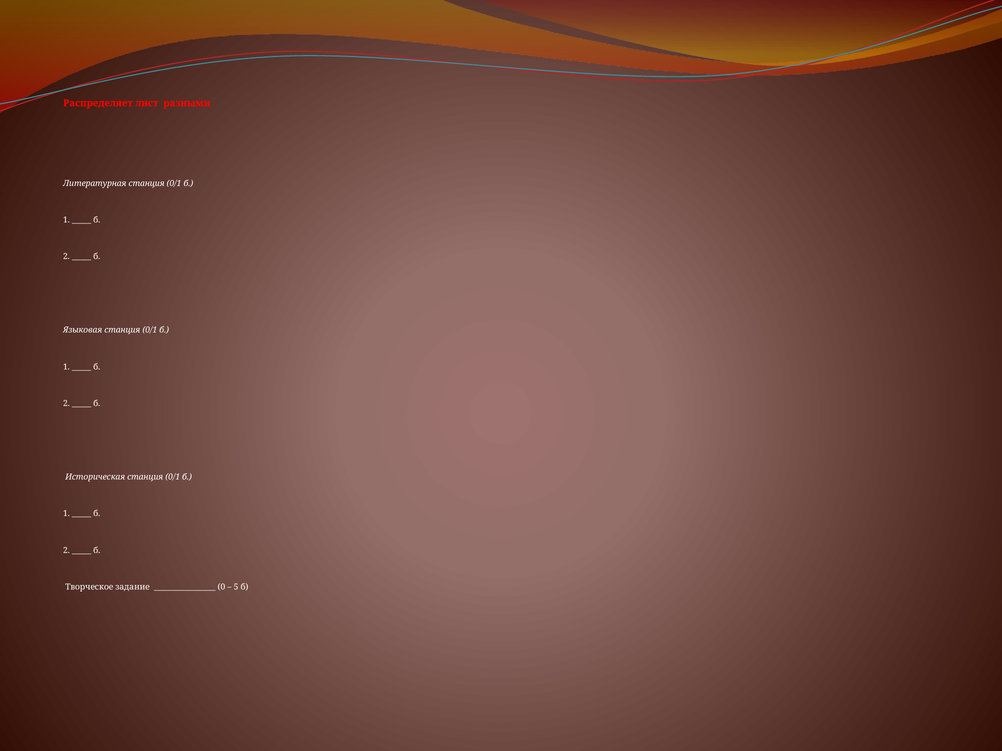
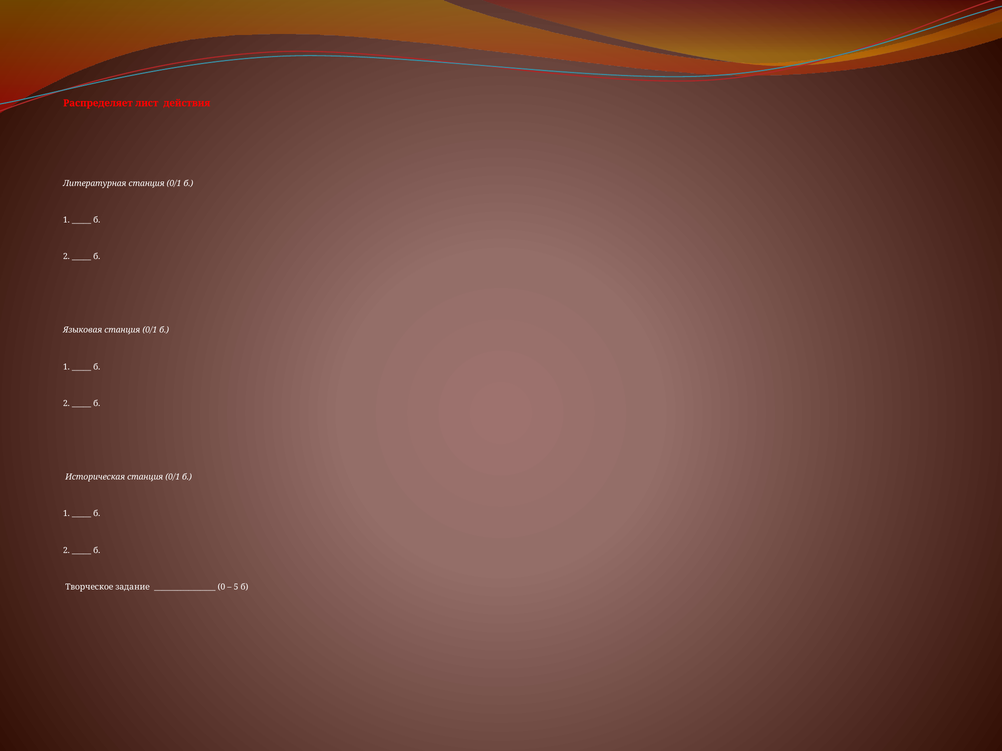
разными: разными -> действия (187, 103)
